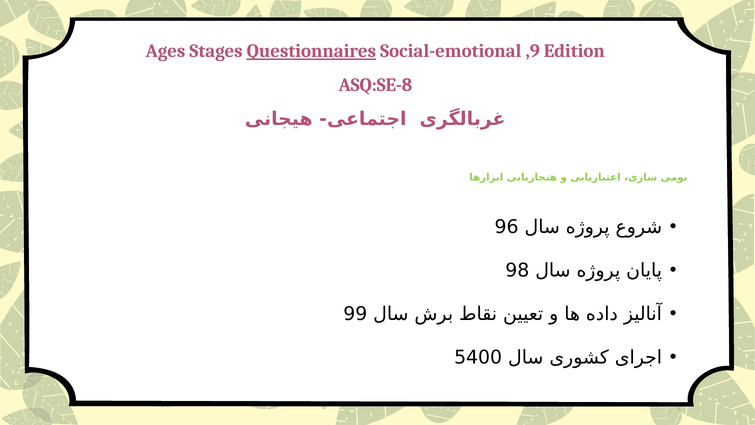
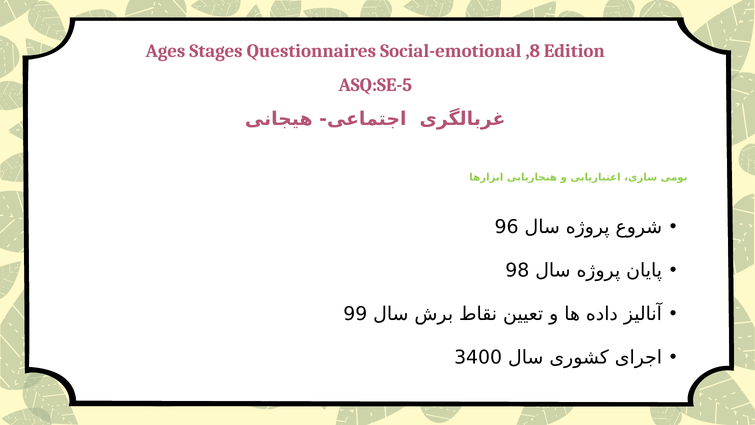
Questionnaires underline: present -> none (311, 51)
,9: ,9 -> ,8 (533, 51)
ASQ:SE-8: ASQ:SE-8 -> ASQ:SE-5 (375, 85)
5400: 5400 -> 3400 (478, 357)
